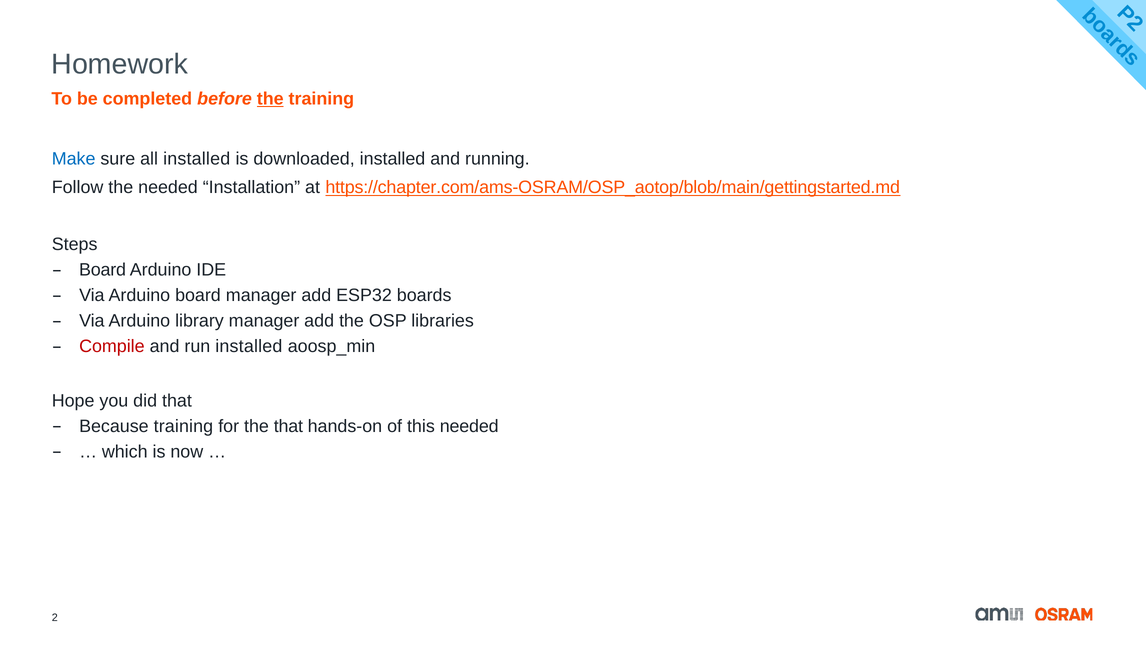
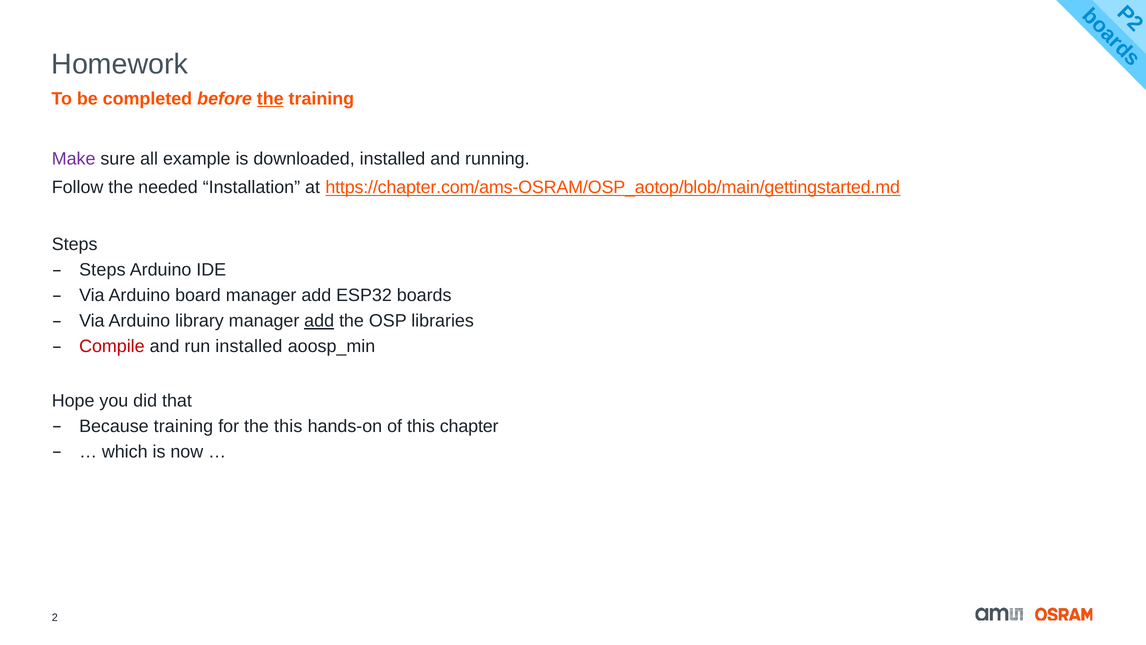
Make colour: blue -> purple (74, 159)
all installed: installed -> example (197, 159)
Board: Board -> Steps (102, 270)
add underline: none -> present (319, 321)
the that: that -> this (288, 426)
this needed: needed -> chapter (469, 426)
